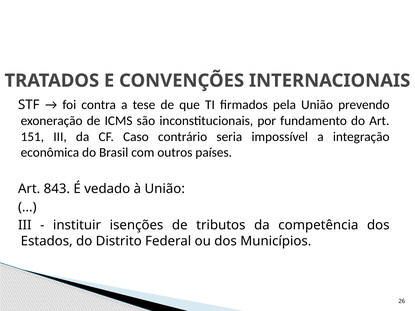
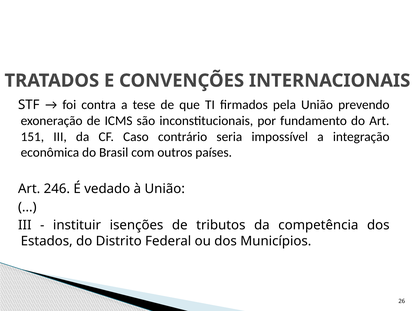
843: 843 -> 246 (57, 189)
